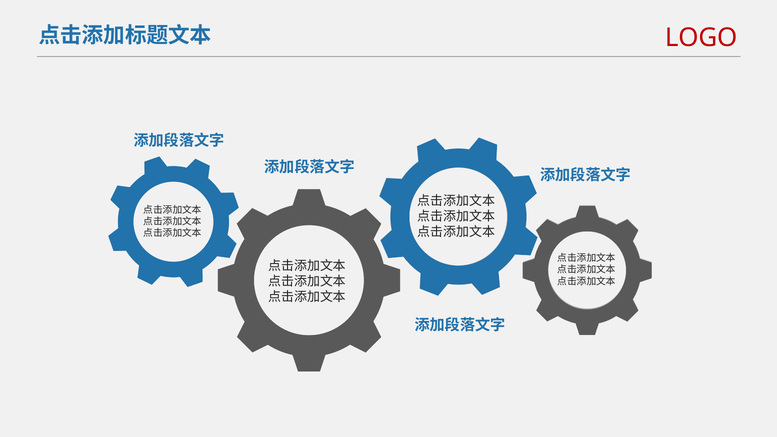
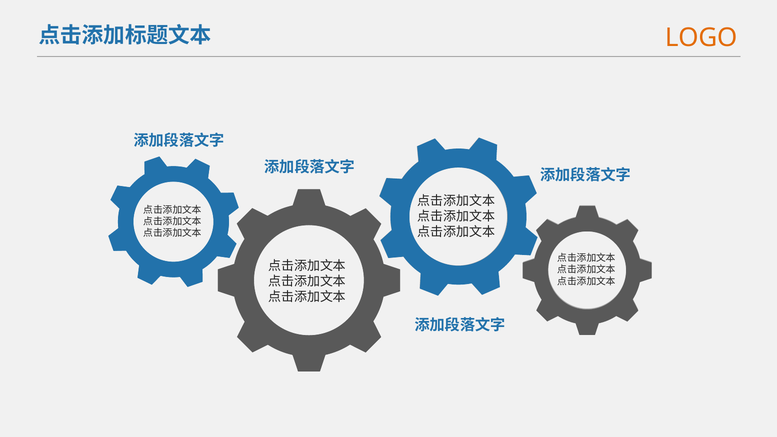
LOGO colour: red -> orange (701, 38)
